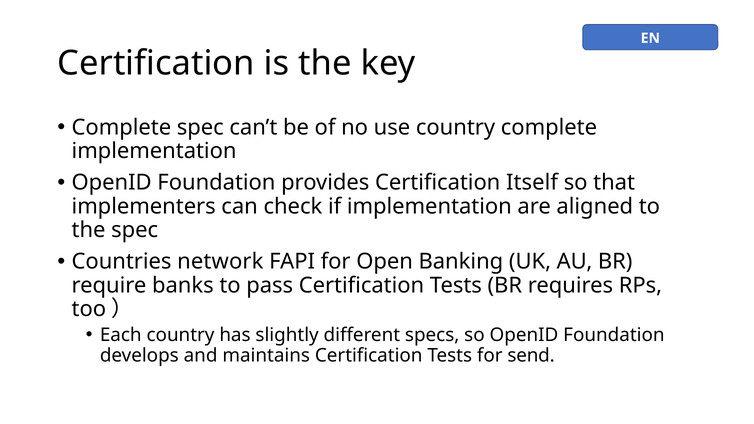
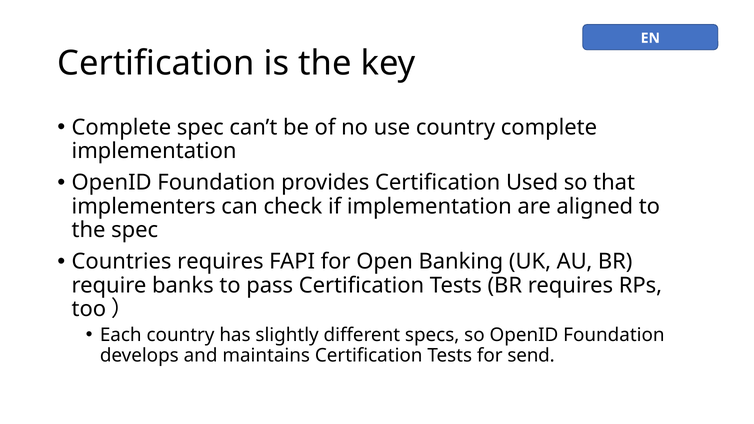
Itself: Itself -> Used (532, 183)
Countries network: network -> requires (220, 262)
